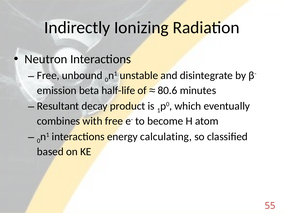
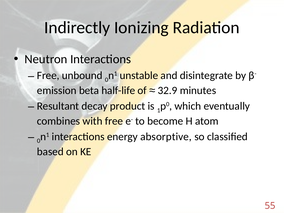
80.6: 80.6 -> 32.9 (168, 91)
calculating: calculating -> absorptive (166, 137)
